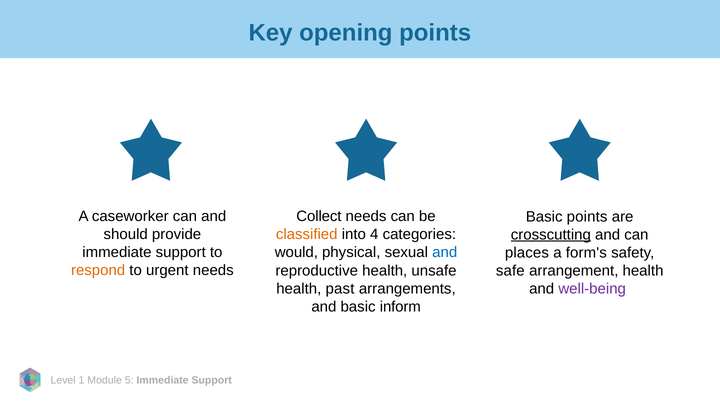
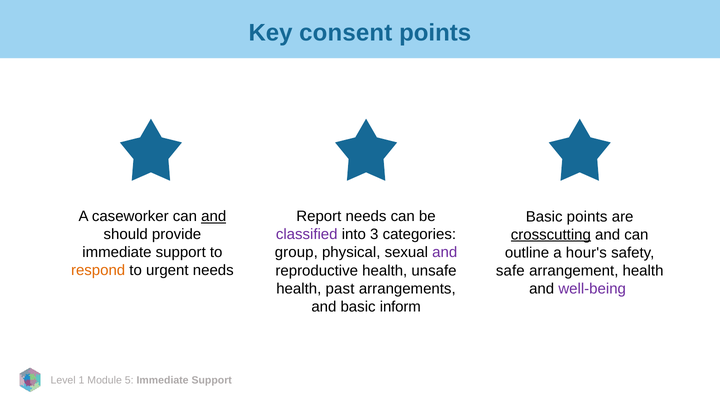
opening: opening -> consent (346, 33)
and underline: none -> present (214, 216)
Collect: Collect -> Report (319, 217)
classified colour: orange -> purple (307, 235)
4: 4 -> 3 (374, 235)
would: would -> group (296, 253)
and colour: blue -> purple (445, 253)
places: places -> outline (527, 253)
form's: form's -> hour's (586, 253)
